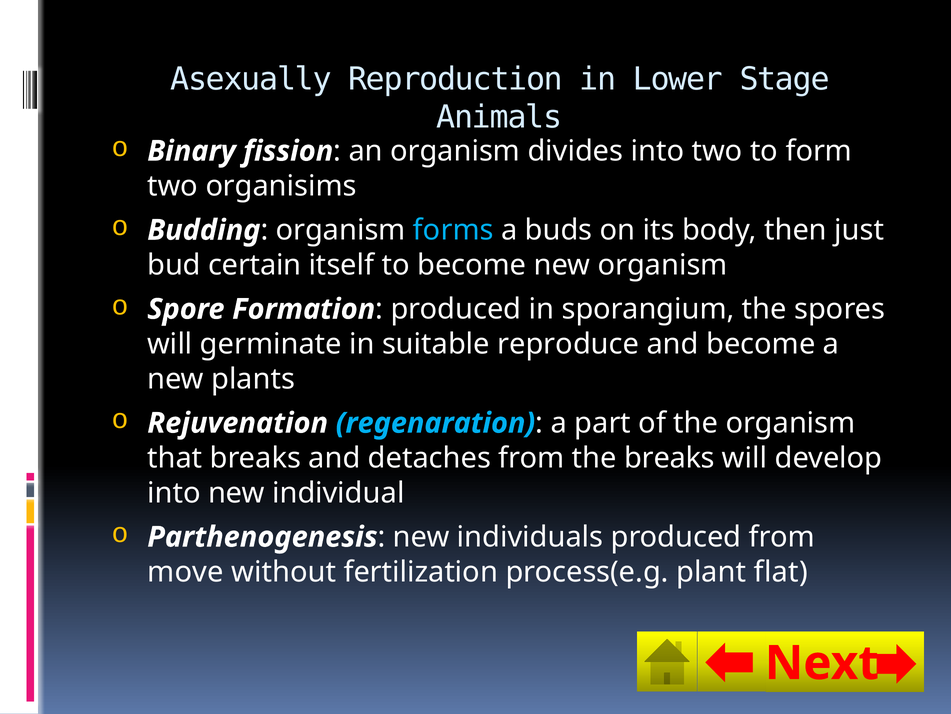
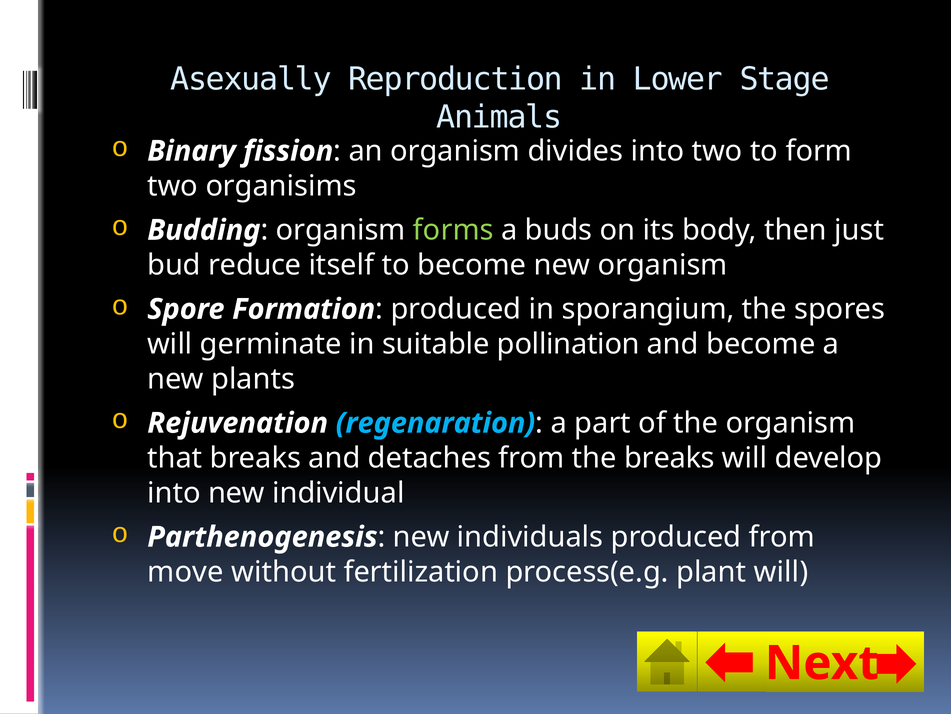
forms colour: light blue -> light green (453, 230)
certain: certain -> reduce (255, 265)
reproduce: reproduce -> pollination (568, 344)
plant flat: flat -> will (781, 571)
